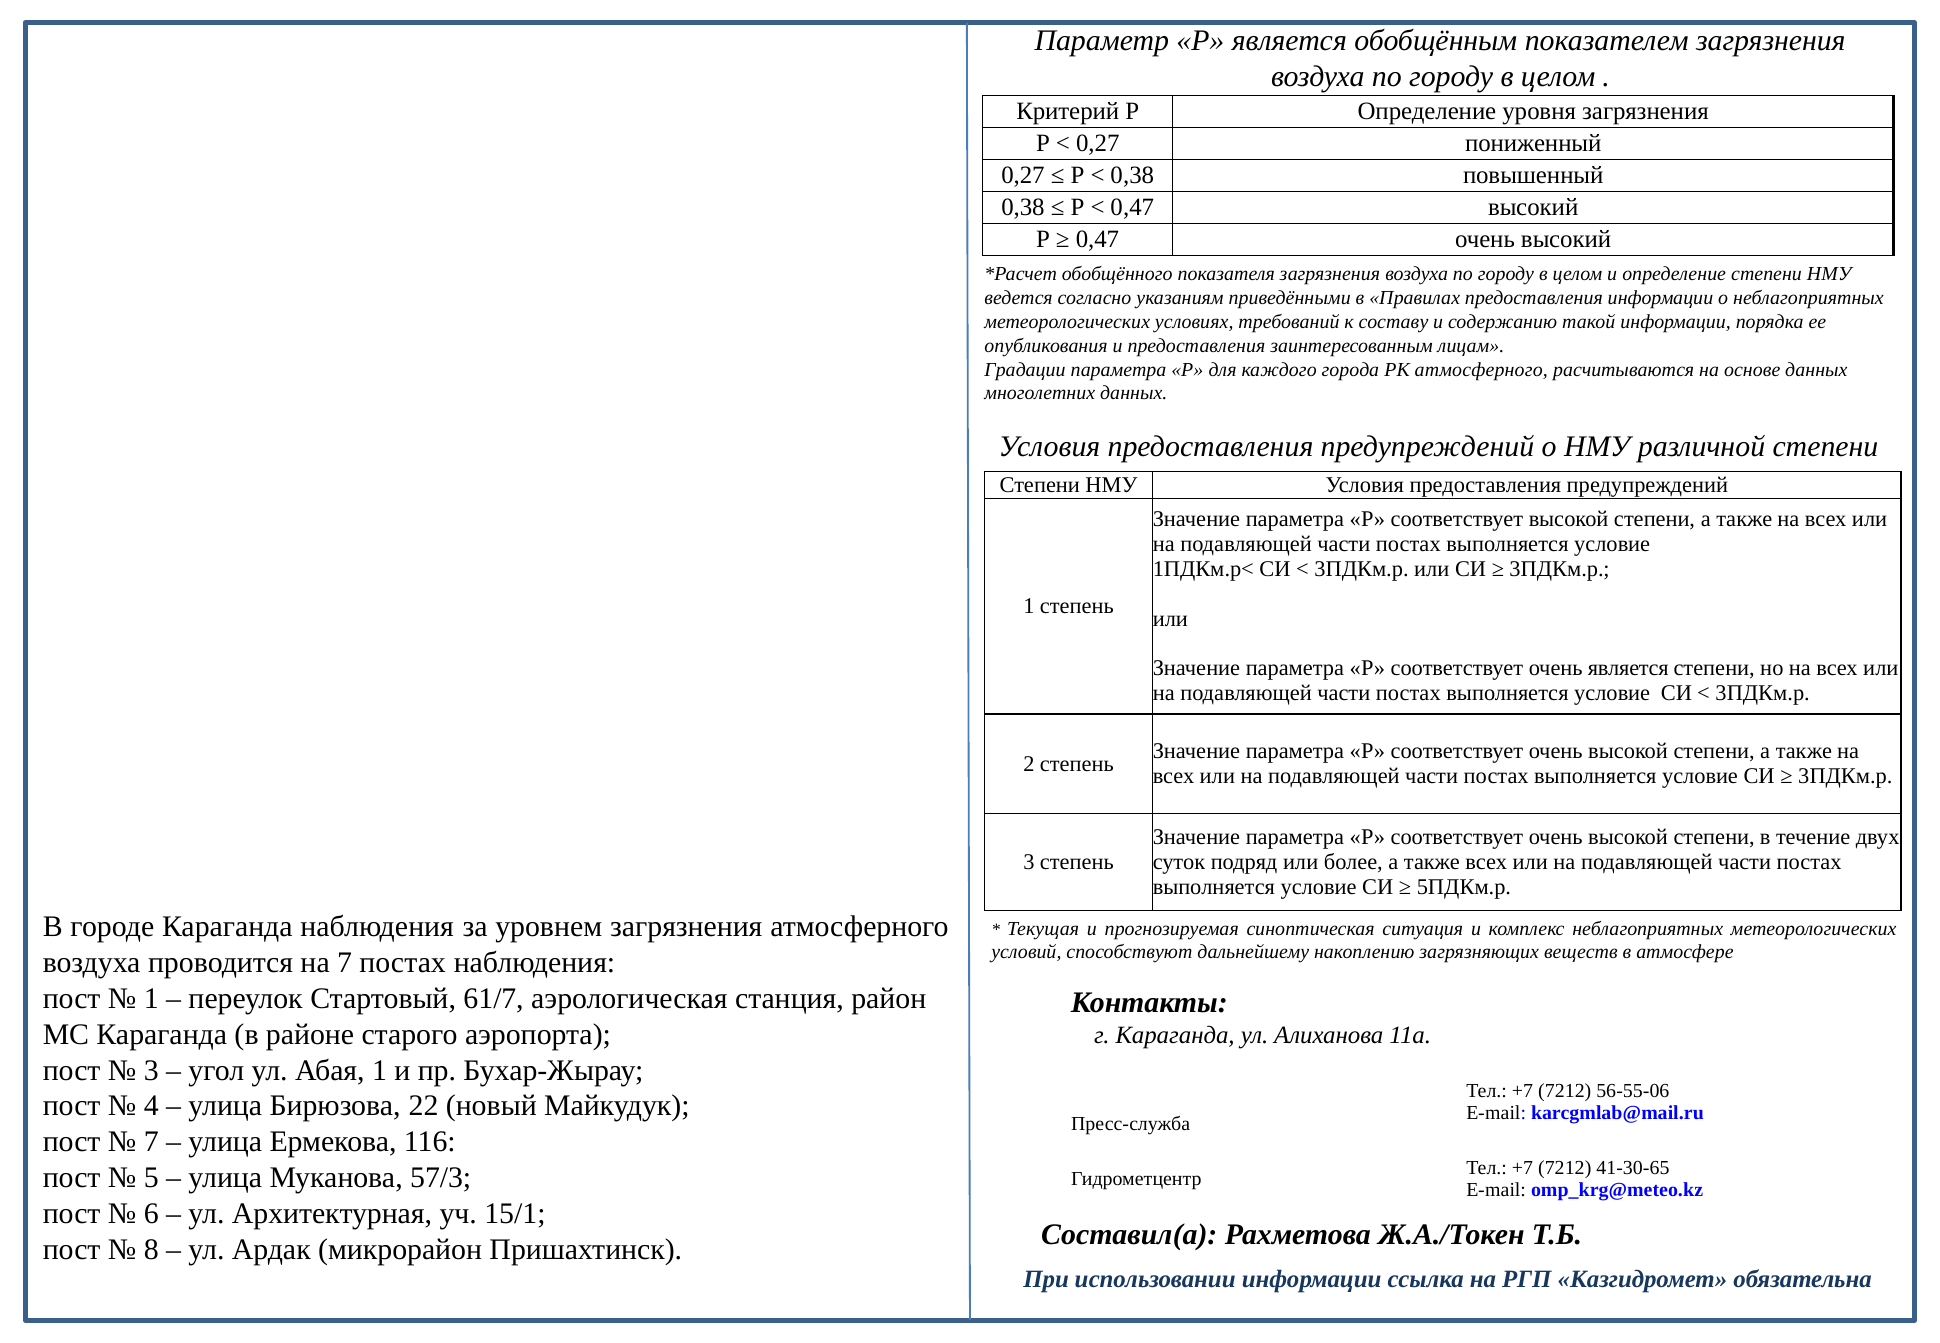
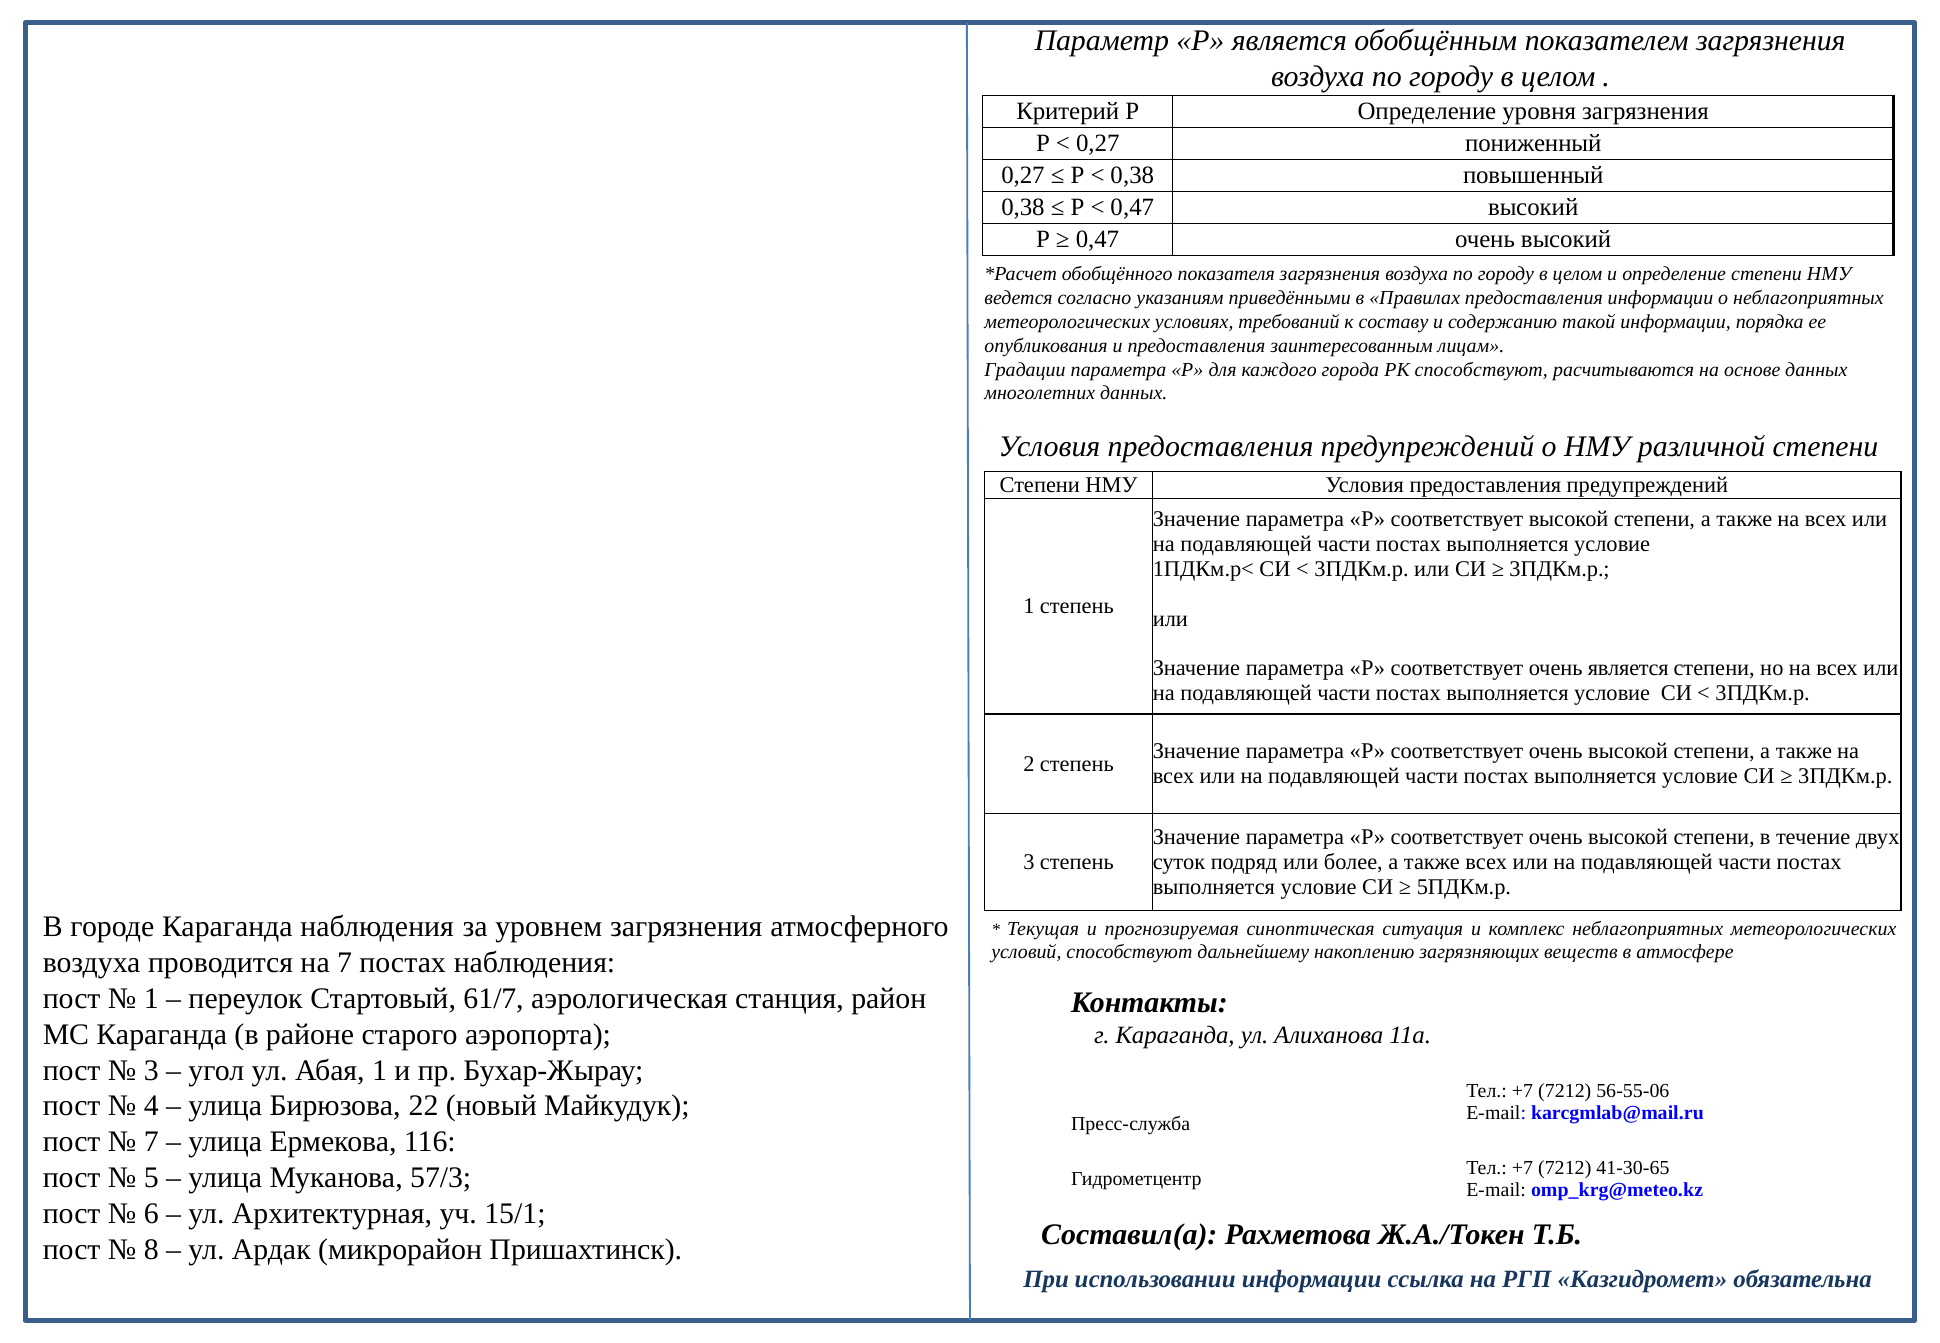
РК атмосферного: атмосферного -> способствуют (1481, 369)
